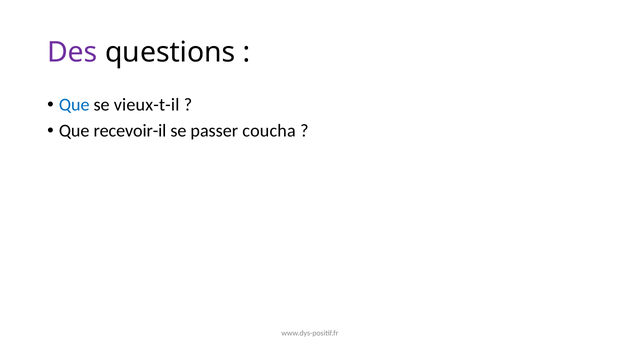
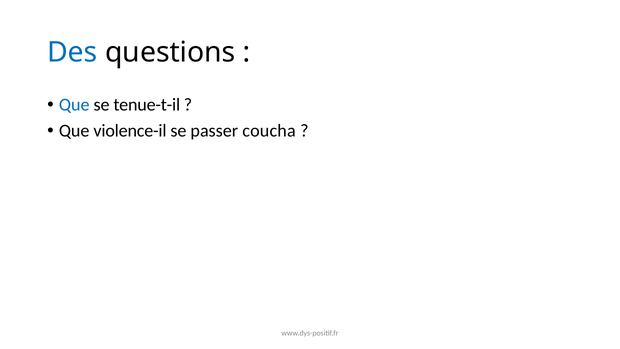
Des colour: purple -> blue (72, 52)
vieux-t-il: vieux-t-il -> tenue-t-il (147, 105)
recevoir-il: recevoir-il -> violence-il (130, 131)
